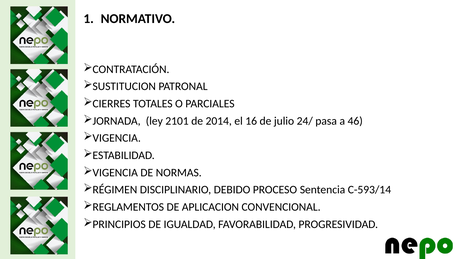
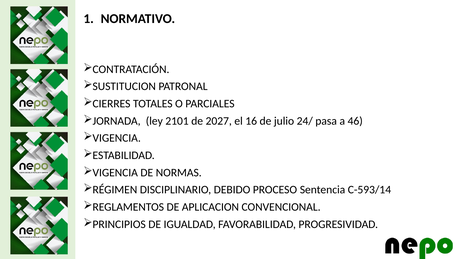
2014: 2014 -> 2027 (219, 121)
